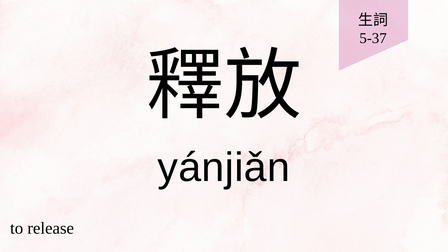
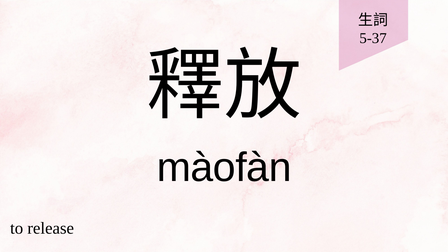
yánjiǎn: yánjiǎn -> màofàn (224, 167)
